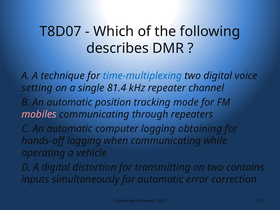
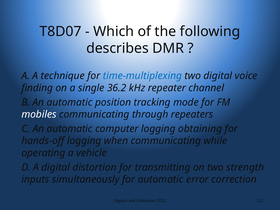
setting: setting -> finding (37, 88)
81.4: 81.4 -> 36.2 (117, 88)
mobiles colour: pink -> white (39, 114)
contains: contains -> strength (245, 167)
